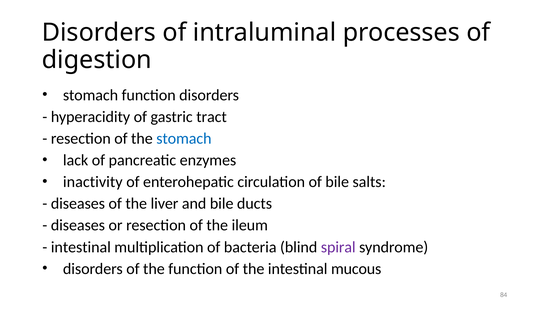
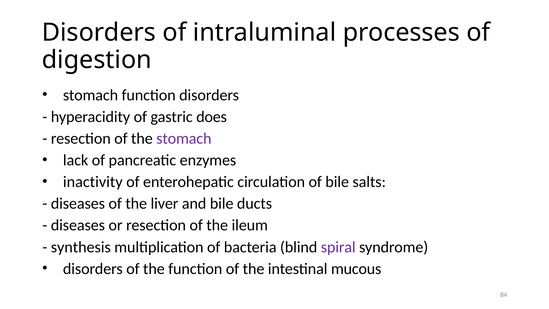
tract: tract -> does (212, 117)
stomach colour: blue -> purple (184, 138)
intestinal: intestinal -> synthesis (81, 247)
